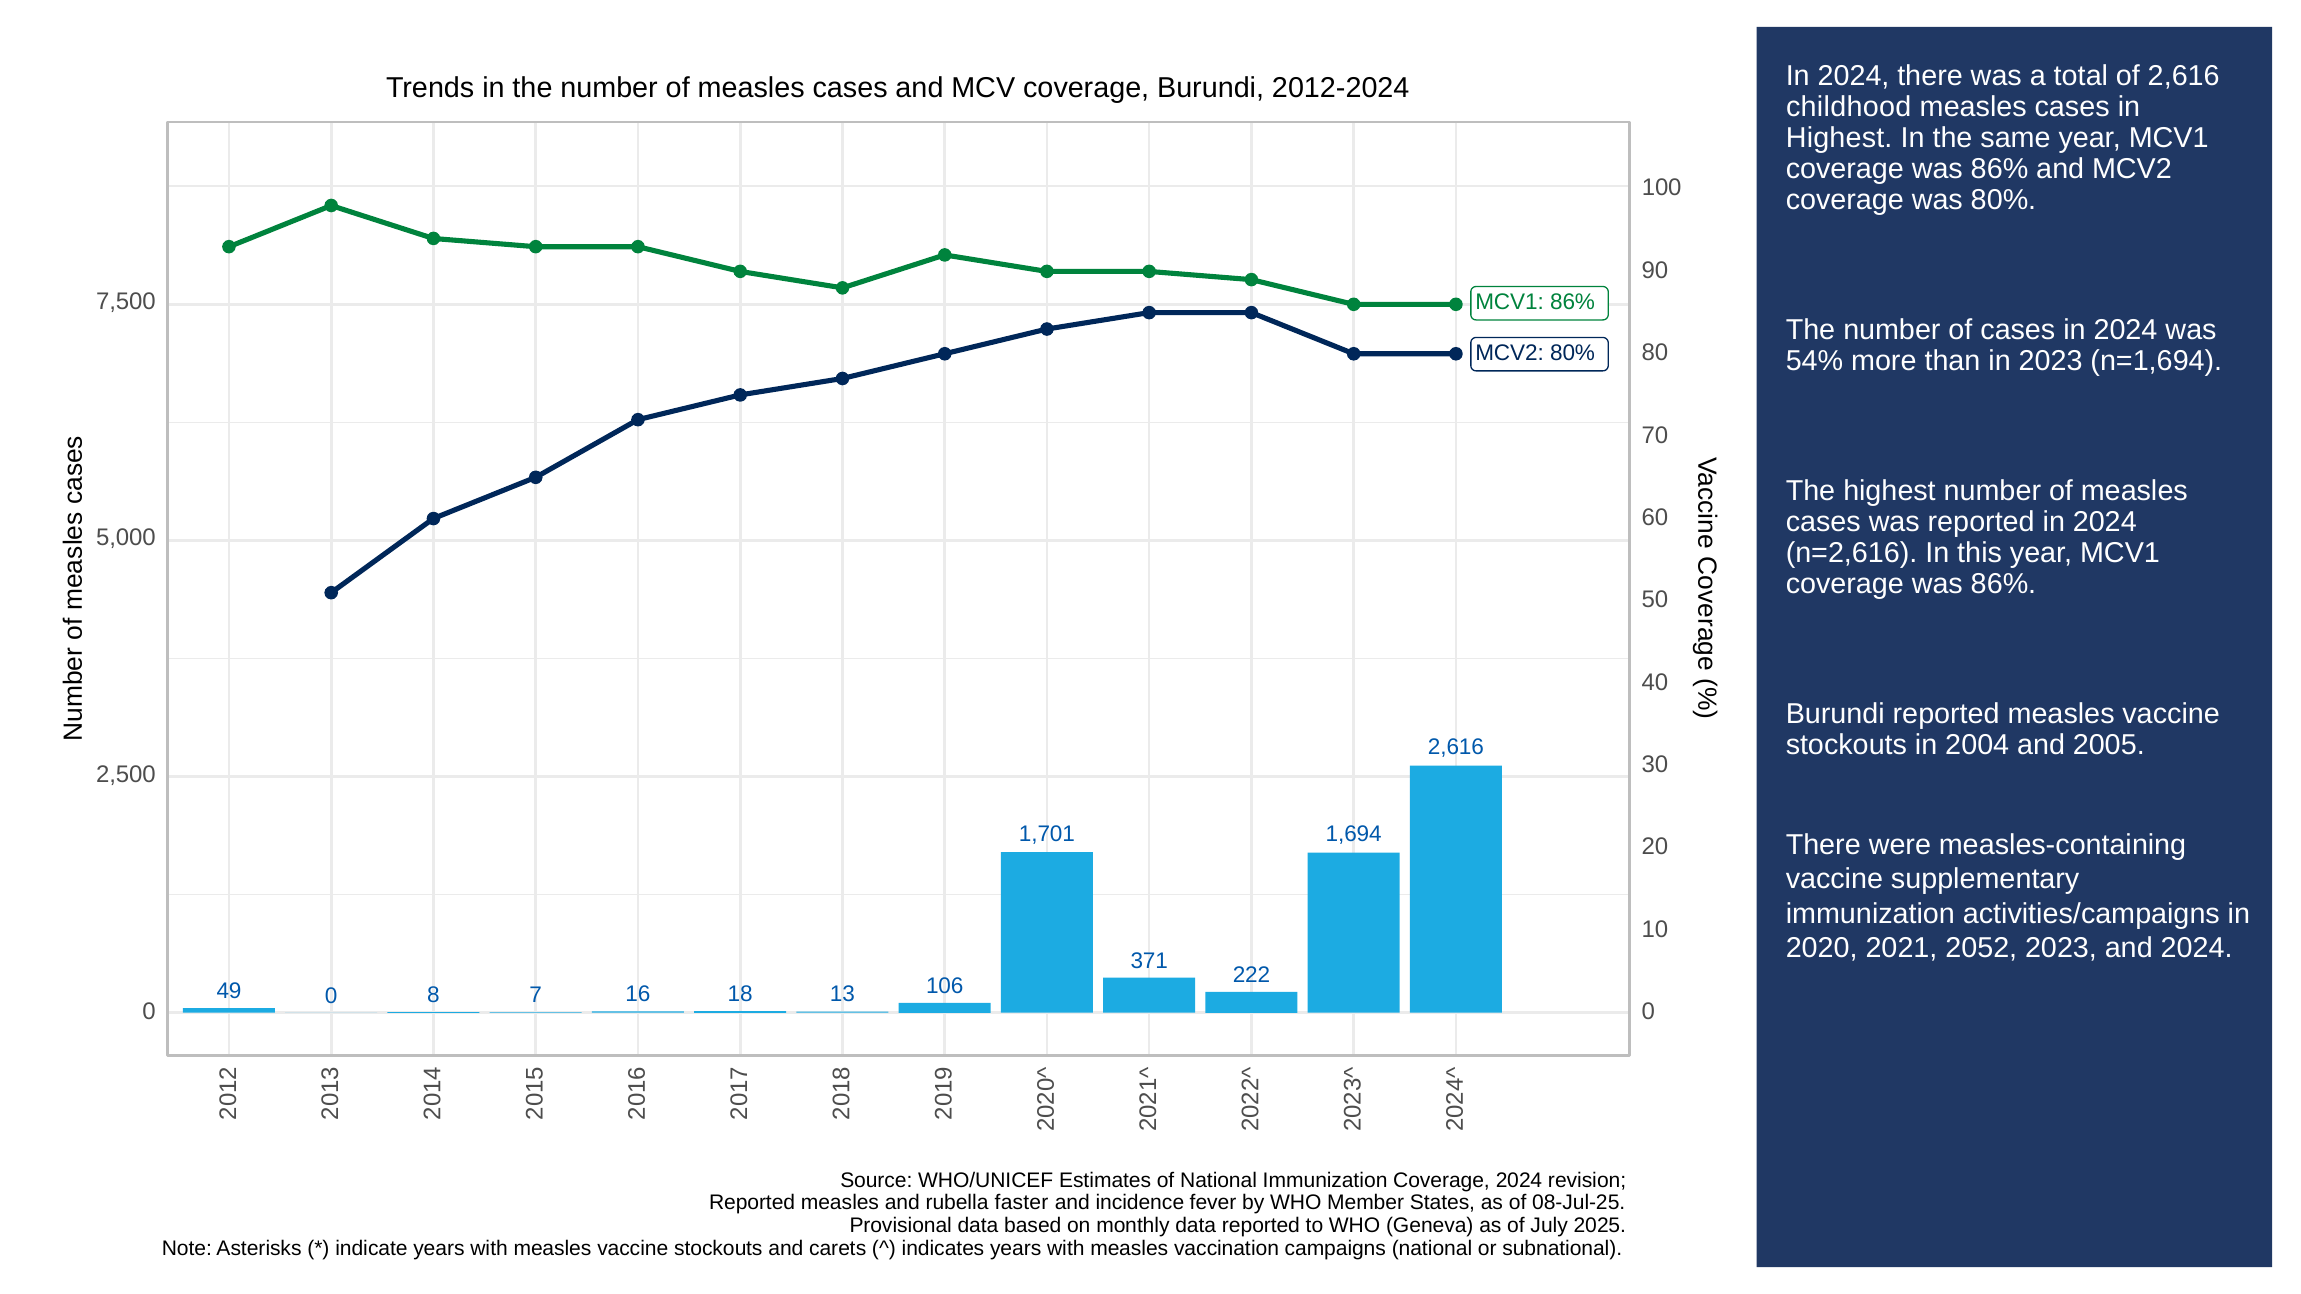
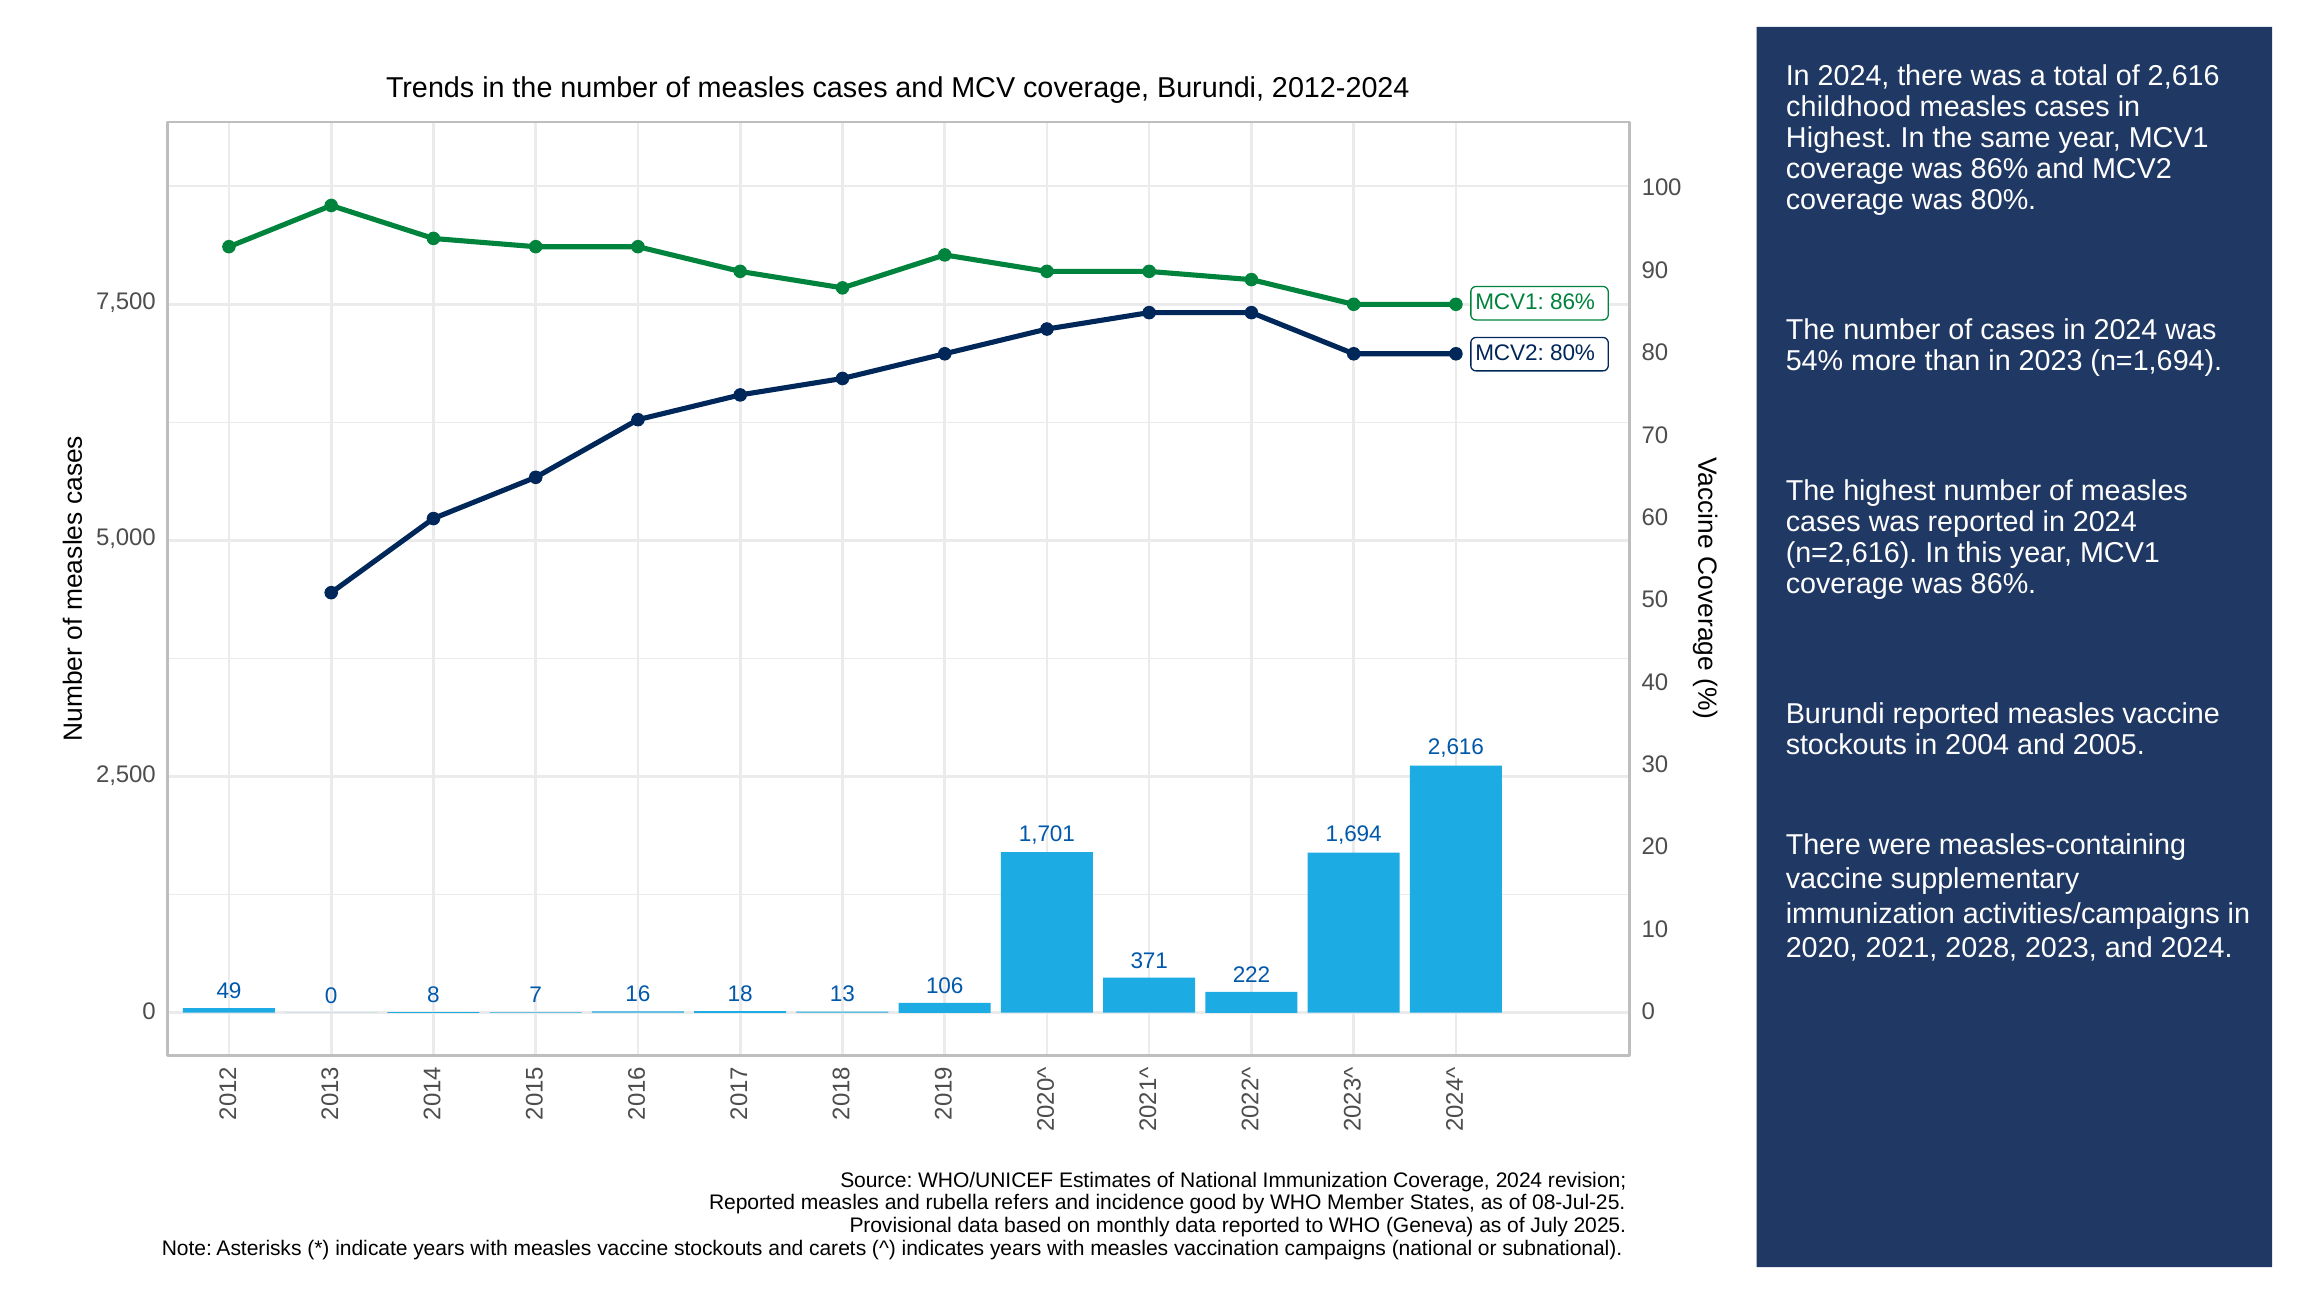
2052: 2052 -> 2028 (1981, 949)
faster: faster -> refers (1022, 1203)
fever: fever -> good (1213, 1203)
